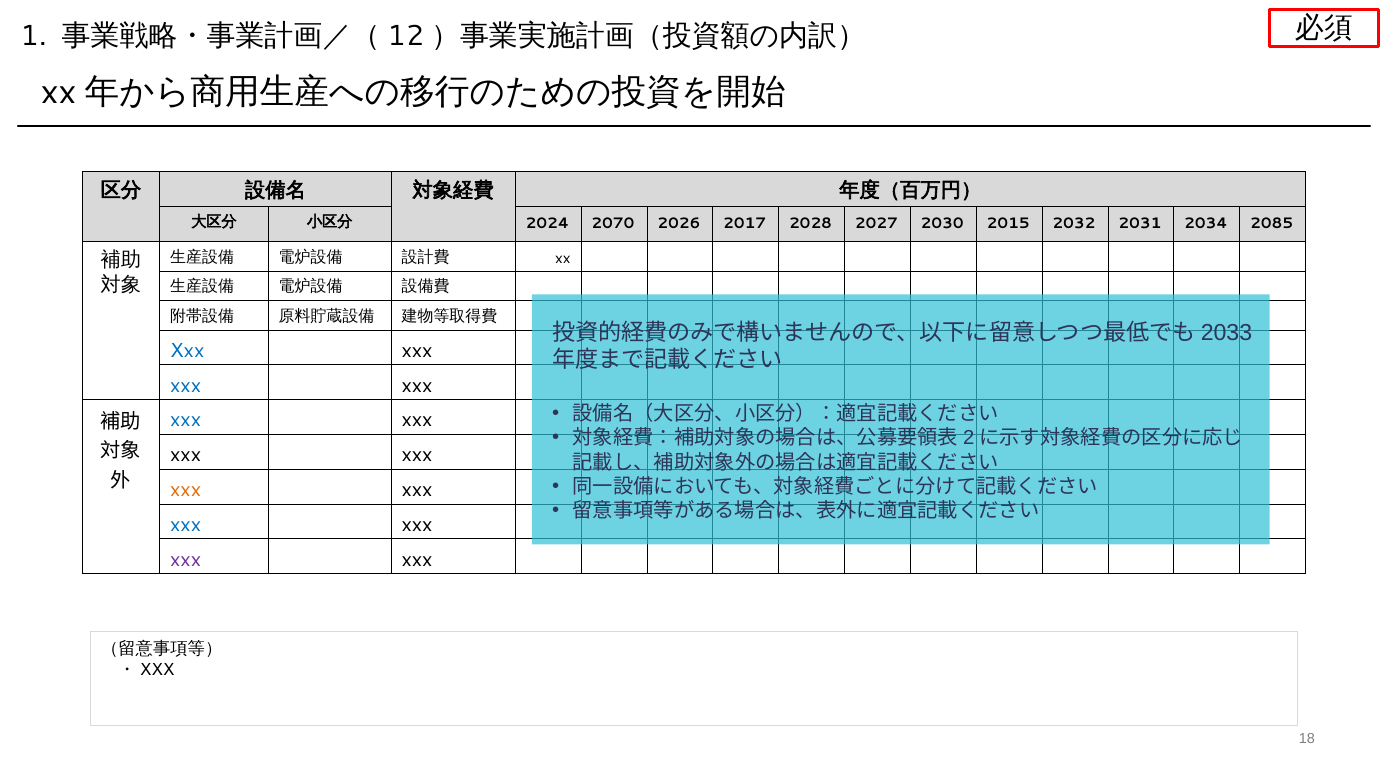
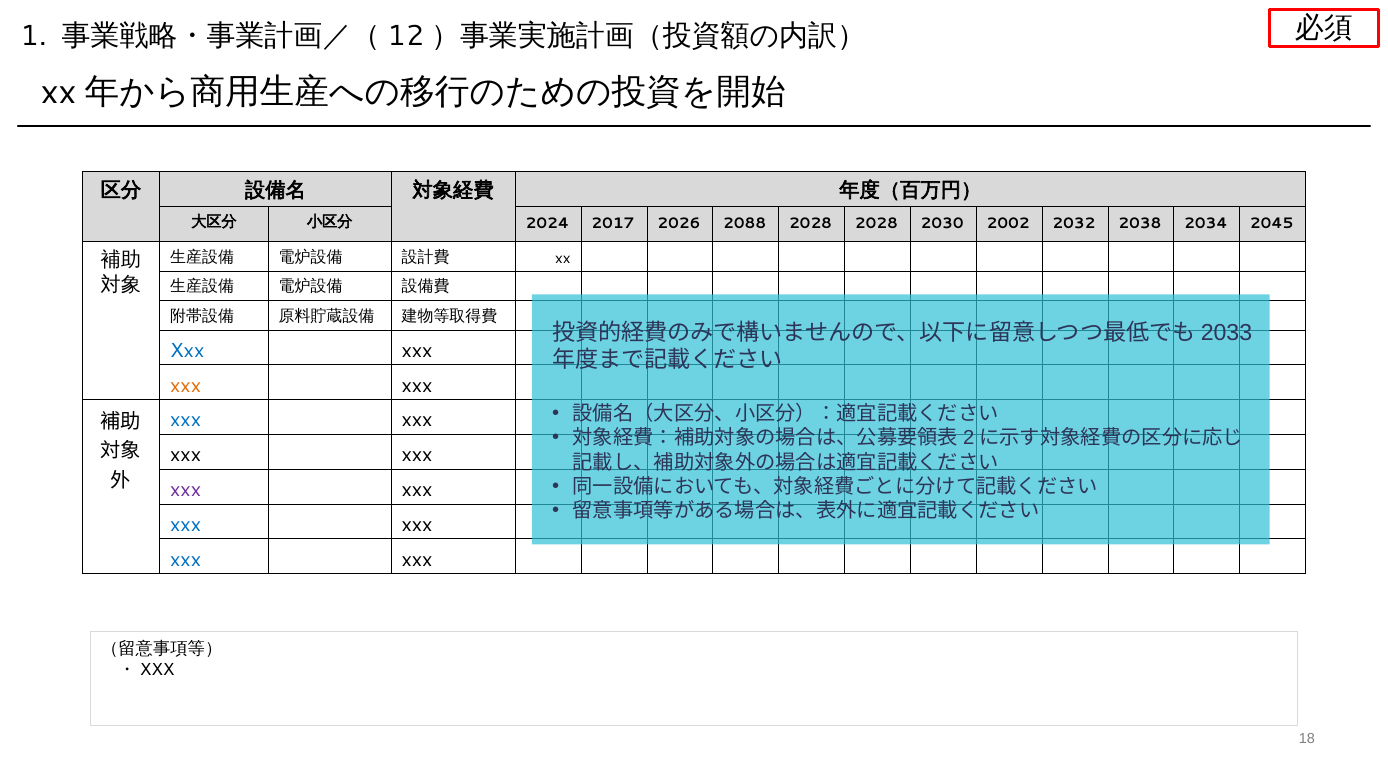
2070: 2070 -> 2017 (613, 223)
2017: 2017 -> 2088 (745, 223)
2028 2027: 2027 -> 2028 (876, 223)
2015: 2015 -> 2002 (1008, 223)
2031: 2031 -> 2038 (1140, 223)
2085: 2085 -> 2045 (1272, 223)
xxx colour: blue -> orange (186, 385)
xxx colour: orange -> purple (186, 490)
xxx colour: purple -> blue (186, 559)
